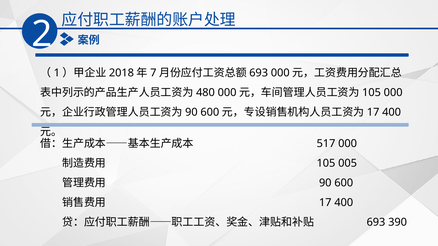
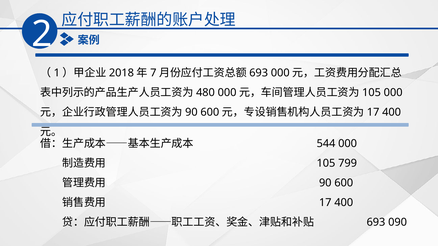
517: 517 -> 544 (326, 144)
005: 005 -> 799 (348, 163)
390: 390 -> 090 (398, 223)
